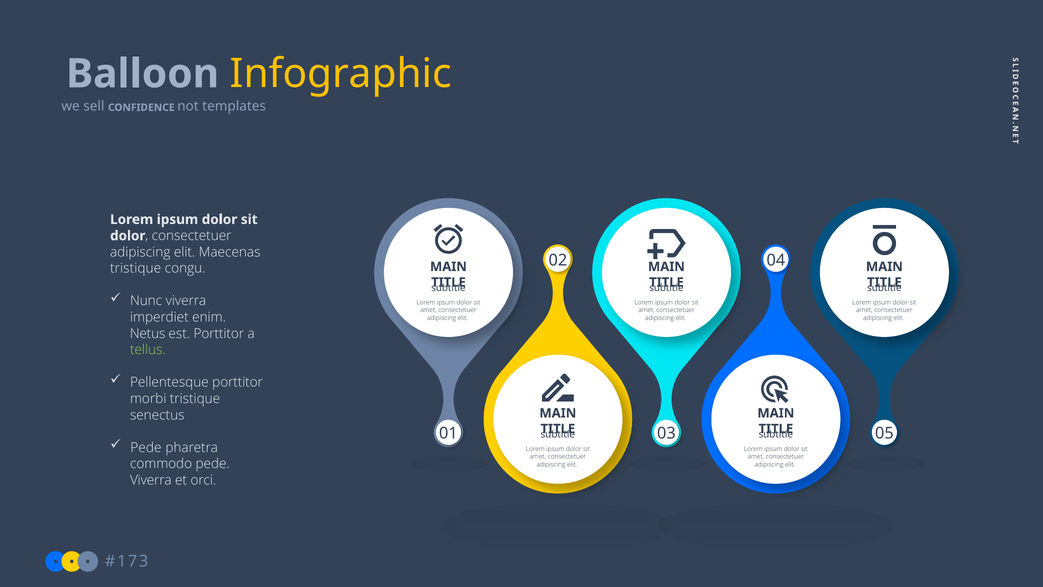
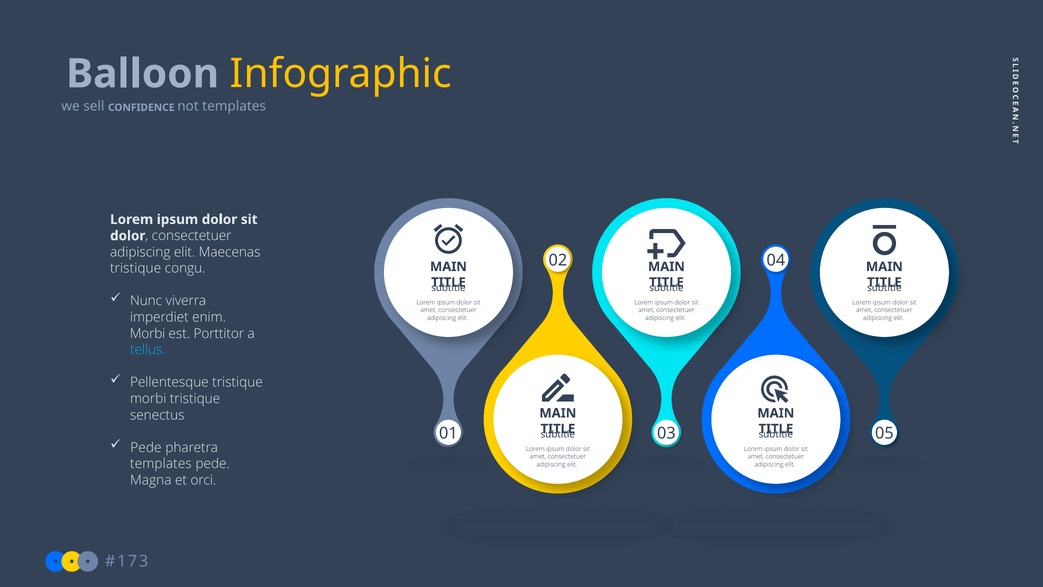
Netus: Netus -> Morbi (148, 333)
tellus colour: light green -> light blue (148, 350)
Pellentesque porttitor: porttitor -> tristique (238, 382)
commodo: commodo -> templates (161, 464)
Viverra: Viverra -> Magna (151, 480)
